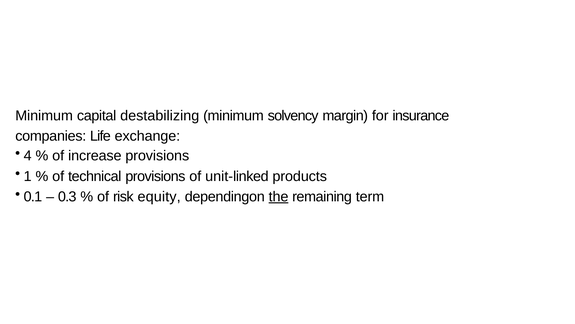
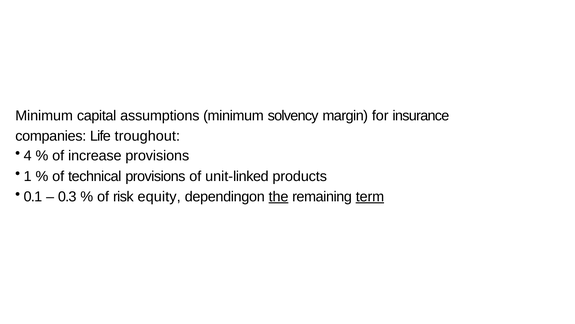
destabilizing: destabilizing -> assumptions (160, 115)
exchange: exchange -> troughout (147, 136)
term underline: none -> present (370, 196)
